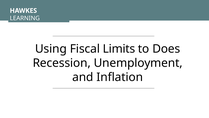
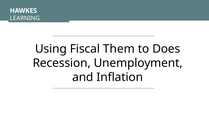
Limits: Limits -> Them (119, 49)
